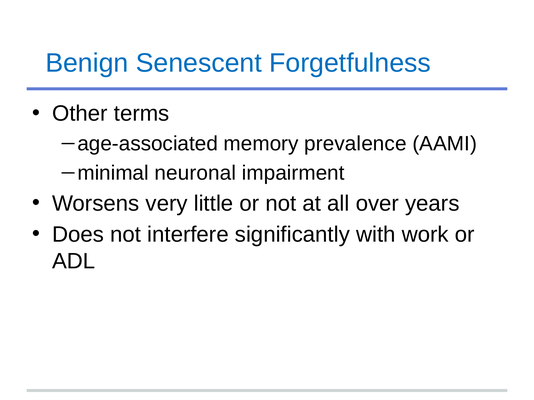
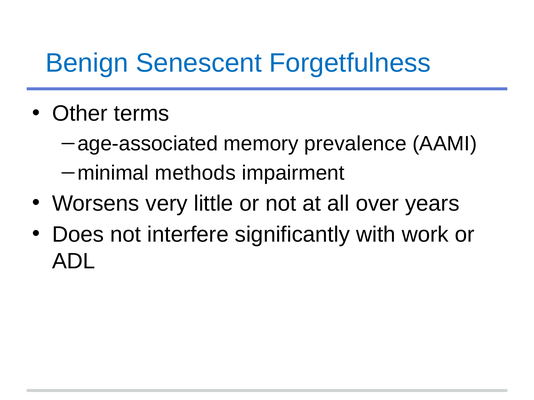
neuronal: neuronal -> methods (195, 173)
